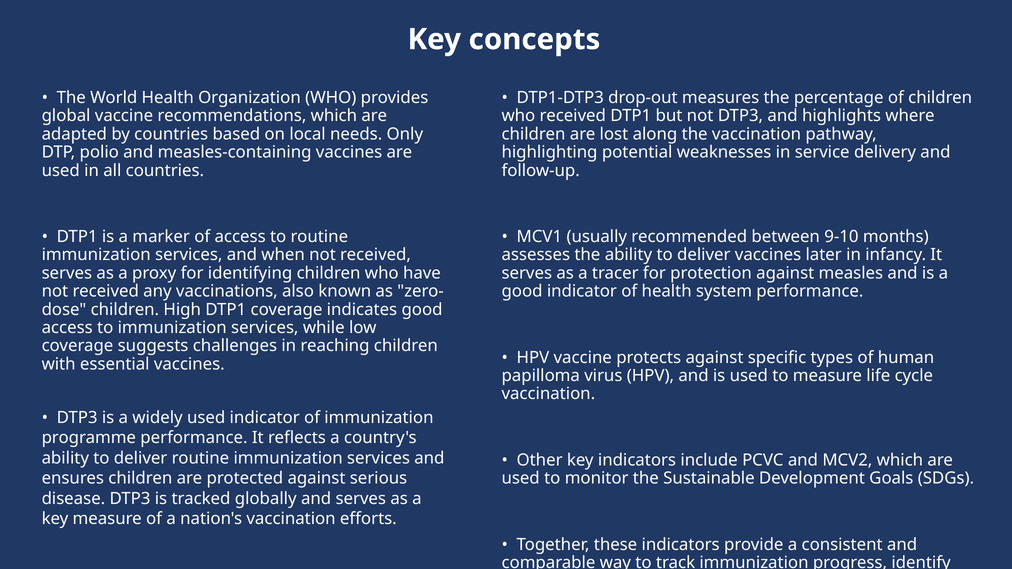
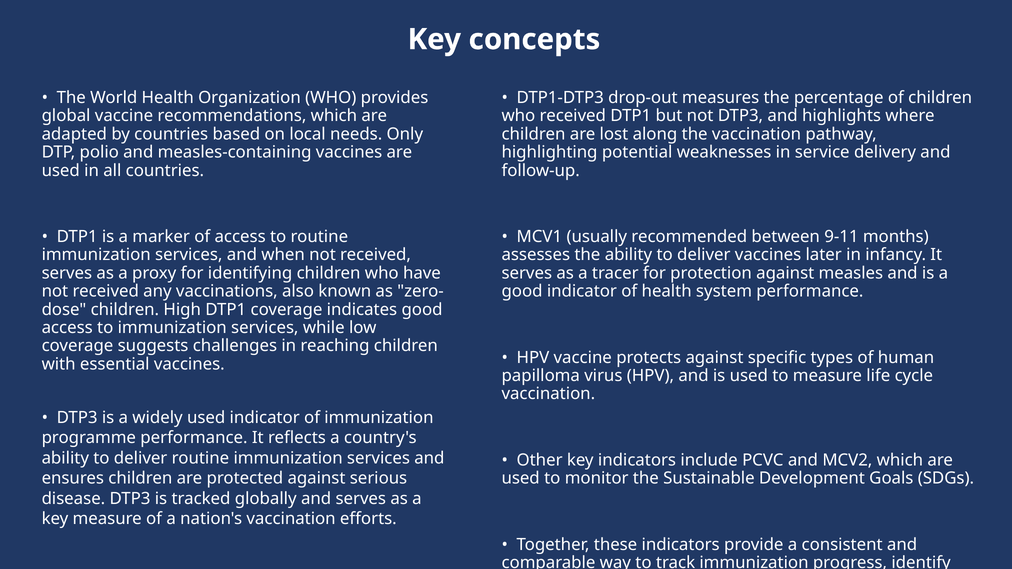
9-10: 9-10 -> 9-11 (841, 237)
